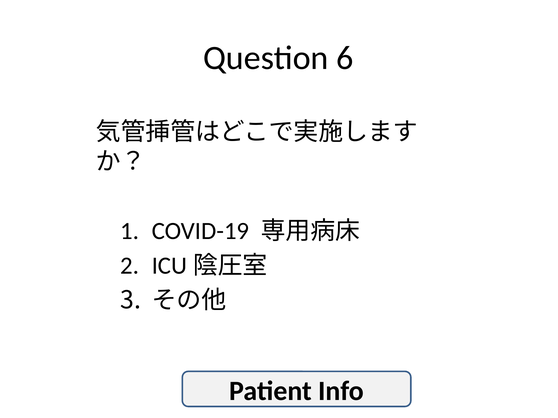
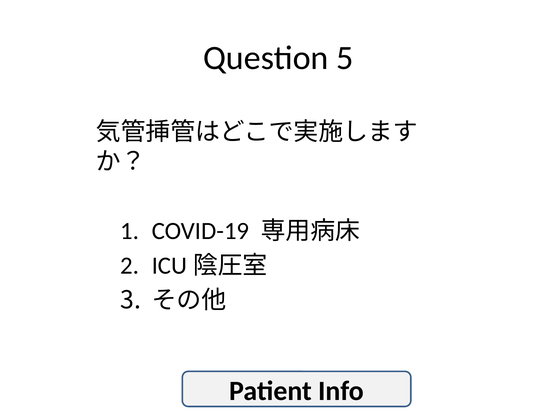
6: 6 -> 5 (345, 58)
